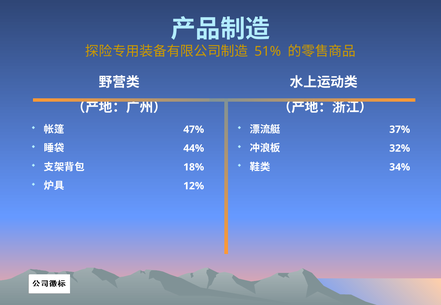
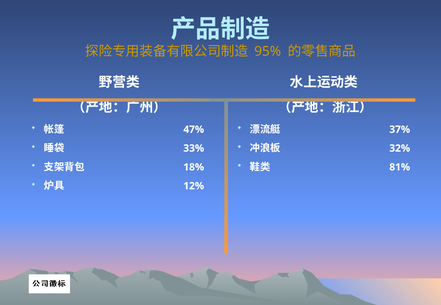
51%: 51% -> 95% (268, 51)
44%: 44% -> 33% (194, 148)
34%: 34% -> 81% (400, 167)
